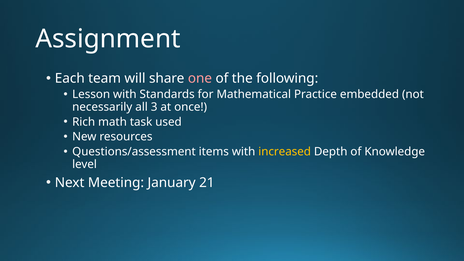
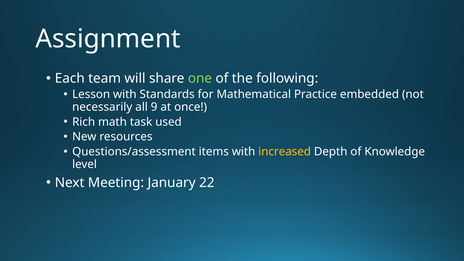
one colour: pink -> light green (200, 78)
3: 3 -> 9 (154, 107)
21: 21 -> 22 (207, 183)
